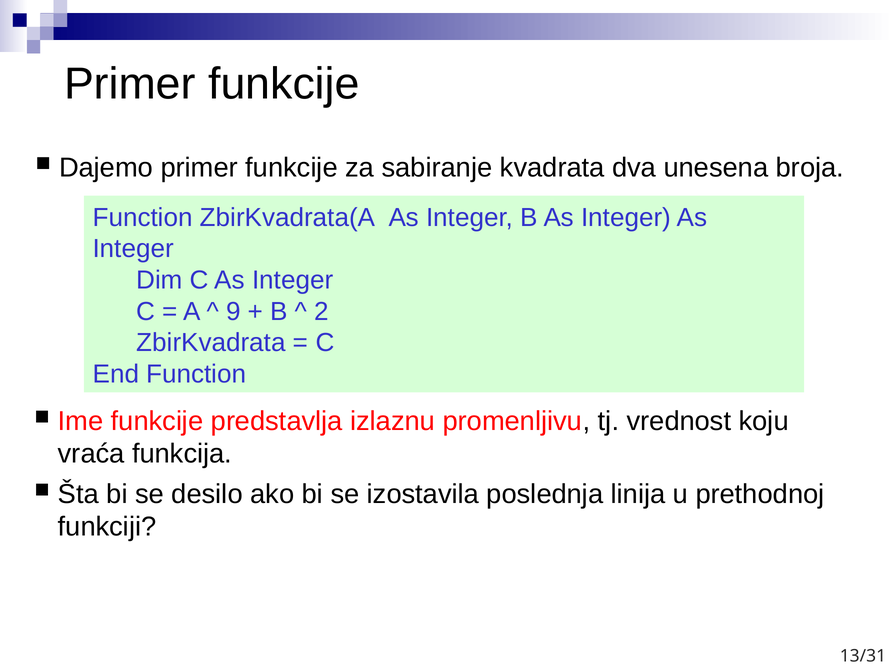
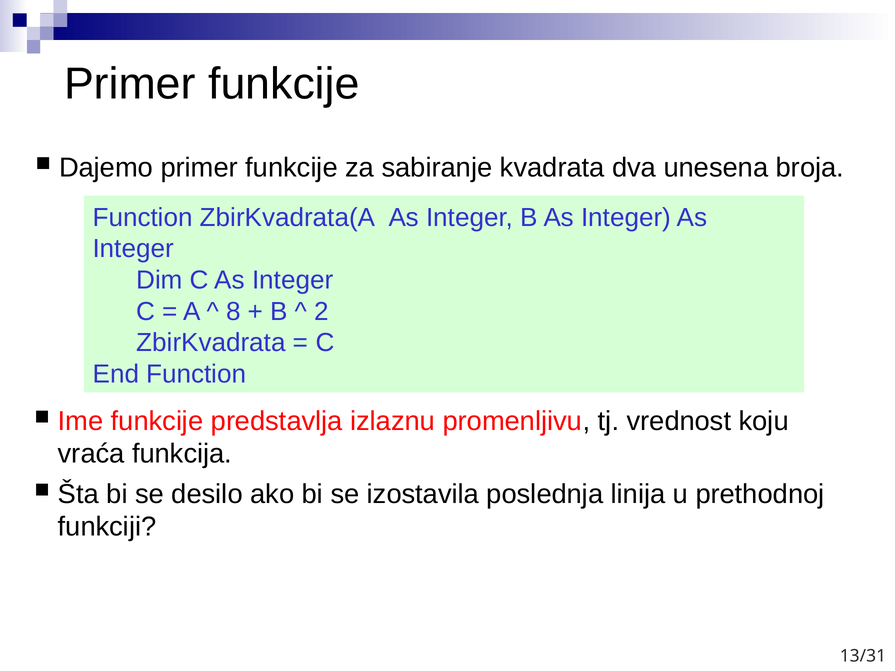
9: 9 -> 8 (233, 312)
